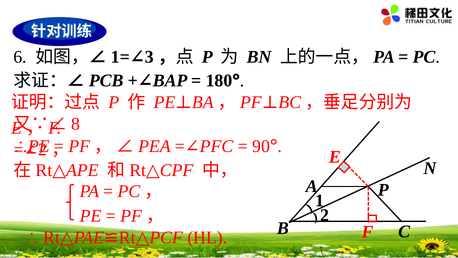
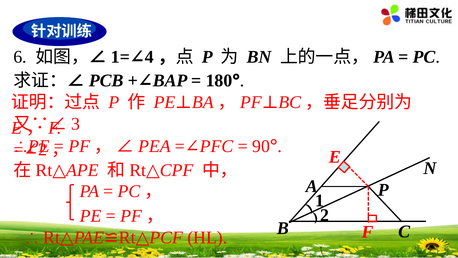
3: 3 -> 4 (149, 57)
8: 8 -> 3 (76, 124)
